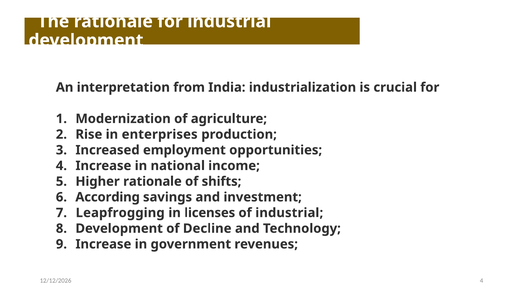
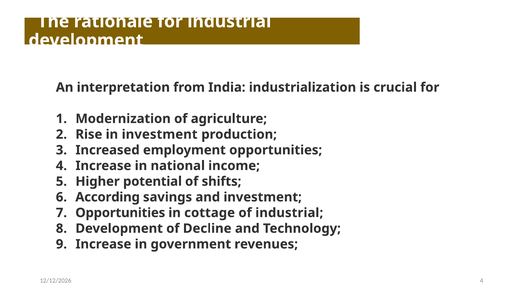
in enterprises: enterprises -> investment (160, 134)
Higher rationale: rationale -> potential (152, 182)
Leapfrogging: Leapfrogging -> Opportunities (120, 213)
licenses: licenses -> cottage (210, 213)
